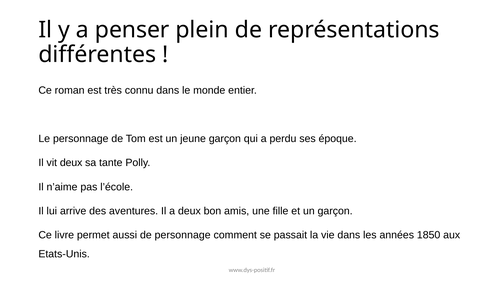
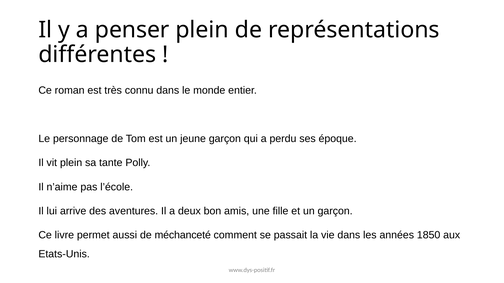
vit deux: deux -> plein (71, 163)
de personnage: personnage -> méchanceté (183, 236)
